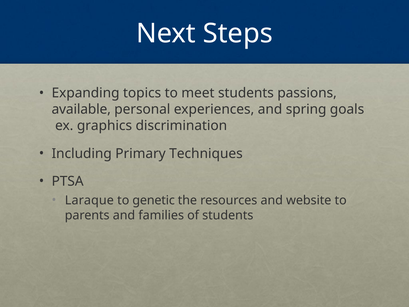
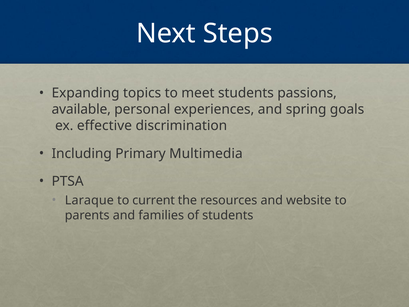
graphics: graphics -> effective (104, 126)
Techniques: Techniques -> Multimedia (206, 153)
genetic: genetic -> current (154, 200)
